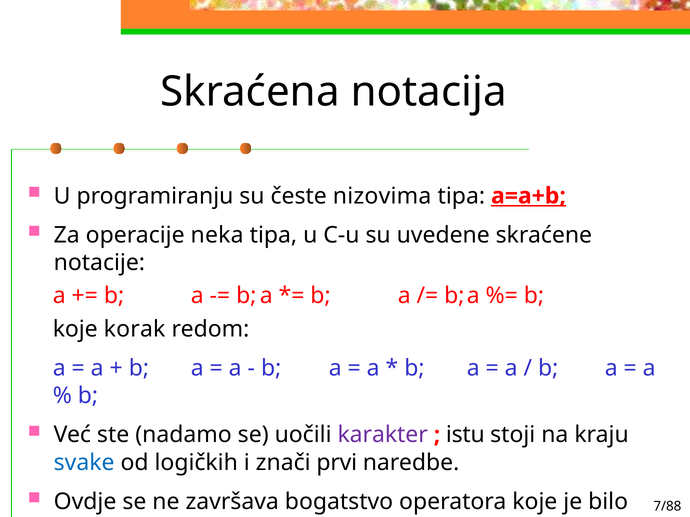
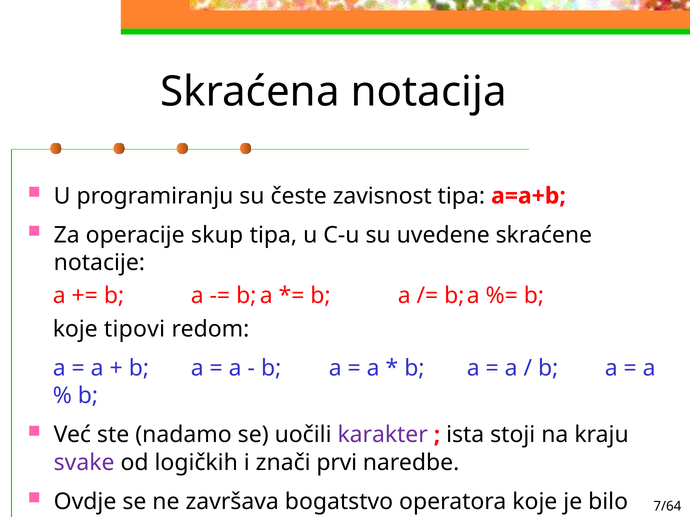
nizovima: nizovima -> zavisnost (382, 196)
a=a+b underline: present -> none (529, 196)
neka: neka -> skup (217, 235)
korak: korak -> tipovi (135, 330)
istu: istu -> ista (465, 435)
svake colour: blue -> purple (84, 463)
7/88: 7/88 -> 7/64 (667, 507)
